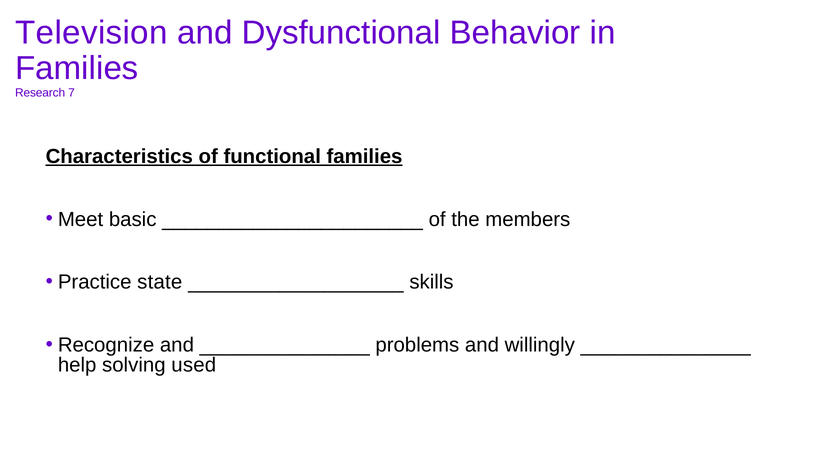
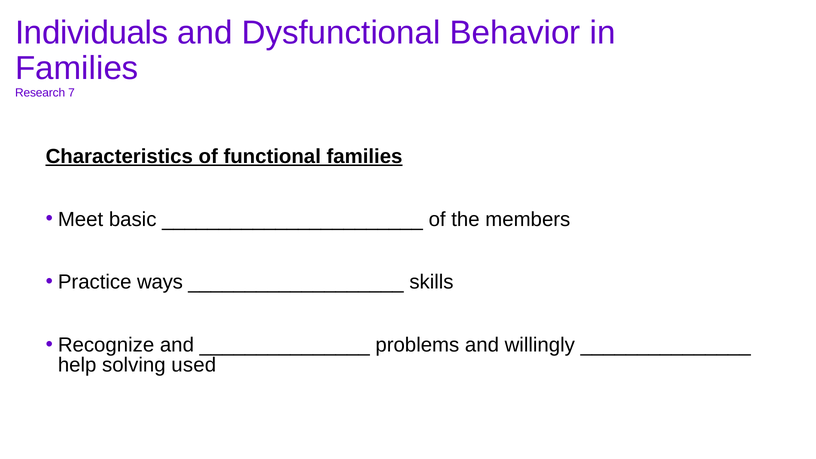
Television: Television -> Individuals (92, 33)
state: state -> ways (160, 282)
